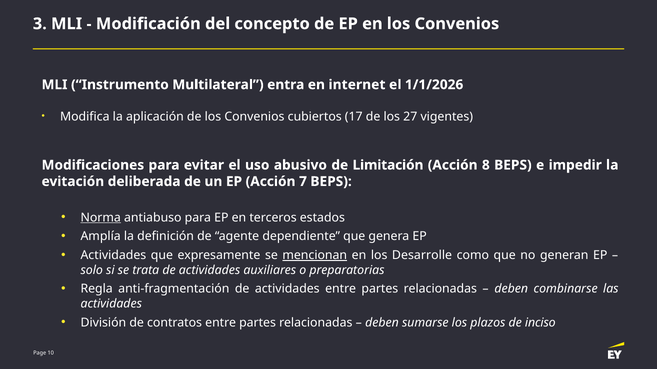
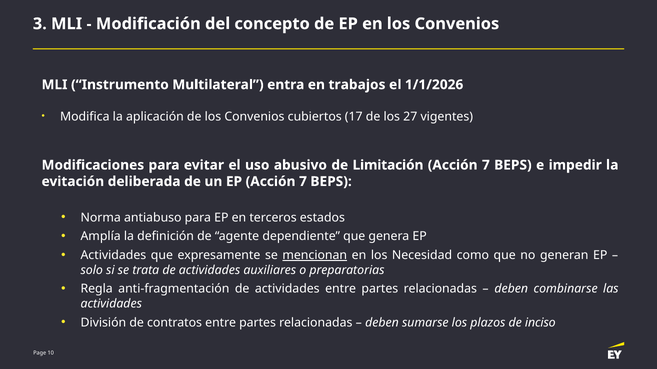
internet: internet -> trabajos (357, 85)
8: 8 -> 7 (486, 165)
Norma underline: present -> none (101, 218)
Desarrolle: Desarrolle -> Necesidad (422, 255)
